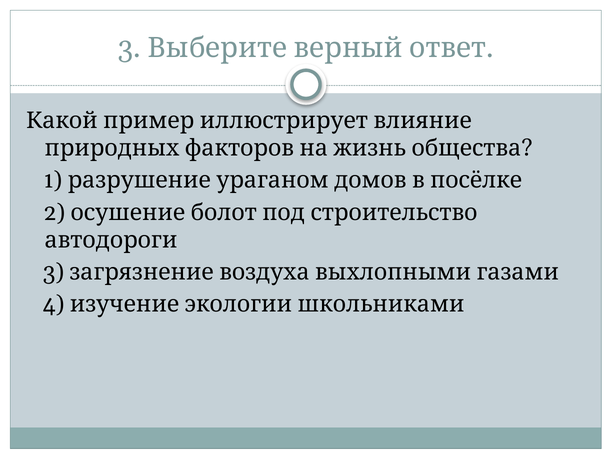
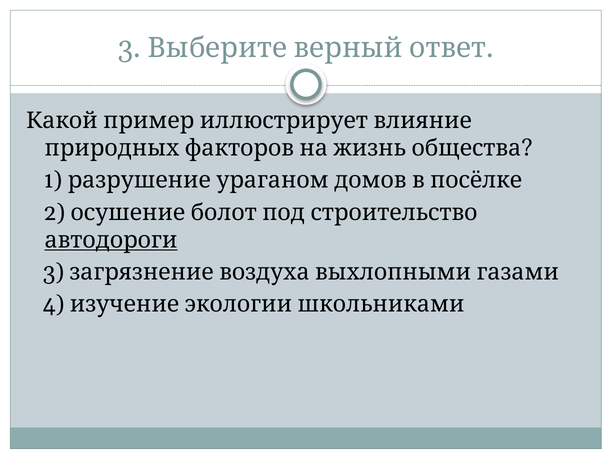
автодороги underline: none -> present (111, 240)
